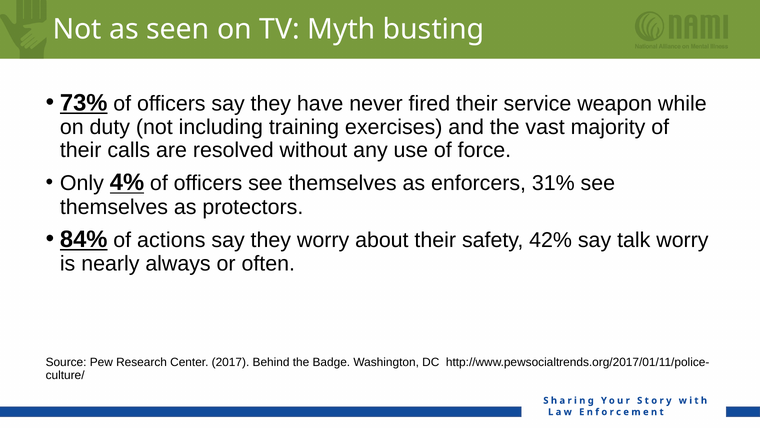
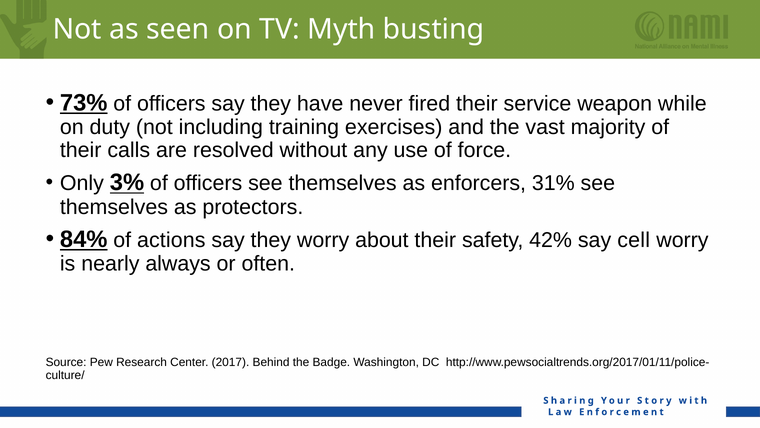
4%: 4% -> 3% (127, 182)
talk: talk -> cell (634, 240)
